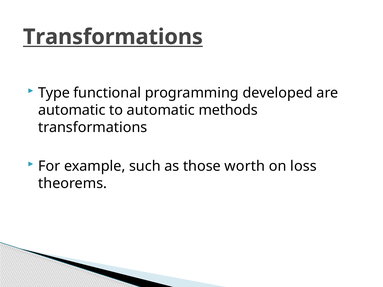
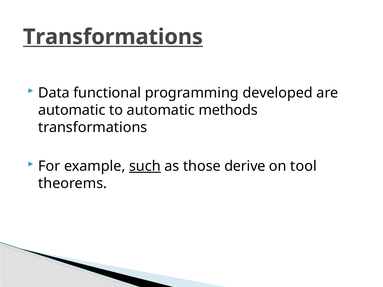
Type: Type -> Data (54, 93)
such underline: none -> present (145, 166)
worth: worth -> derive (245, 166)
loss: loss -> tool (304, 166)
